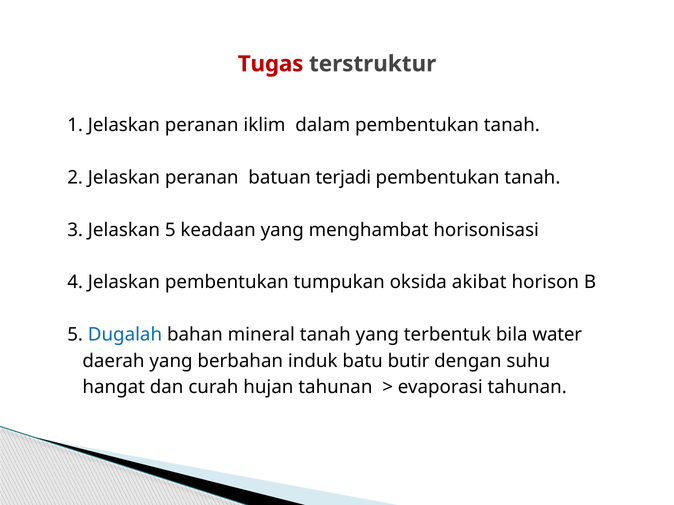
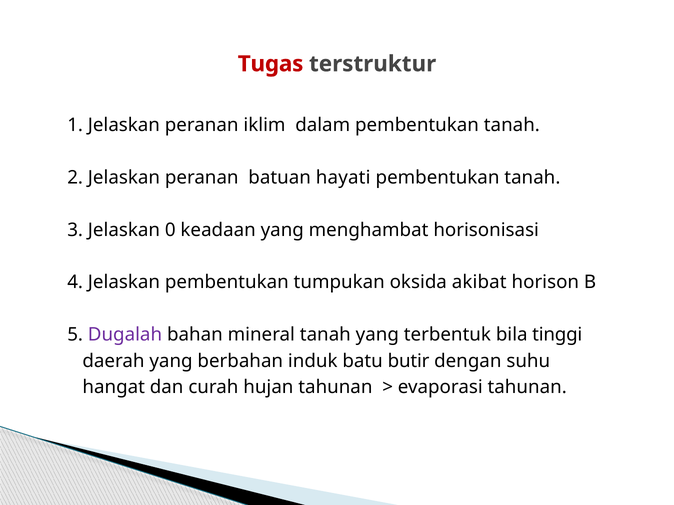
terjadi: terjadi -> hayati (343, 178)
Jelaskan 5: 5 -> 0 (170, 230)
Dugalah colour: blue -> purple (125, 335)
water: water -> tinggi (557, 335)
